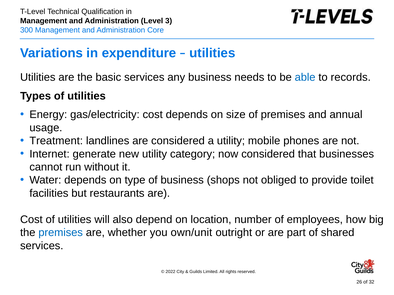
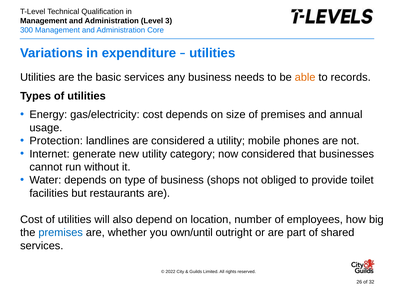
able colour: blue -> orange (305, 78)
Treatment: Treatment -> Protection (56, 141)
own/unit: own/unit -> own/until (192, 233)
